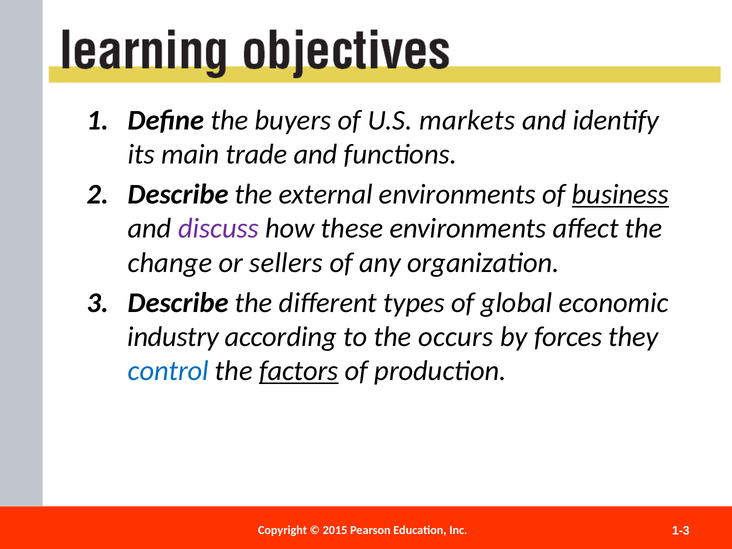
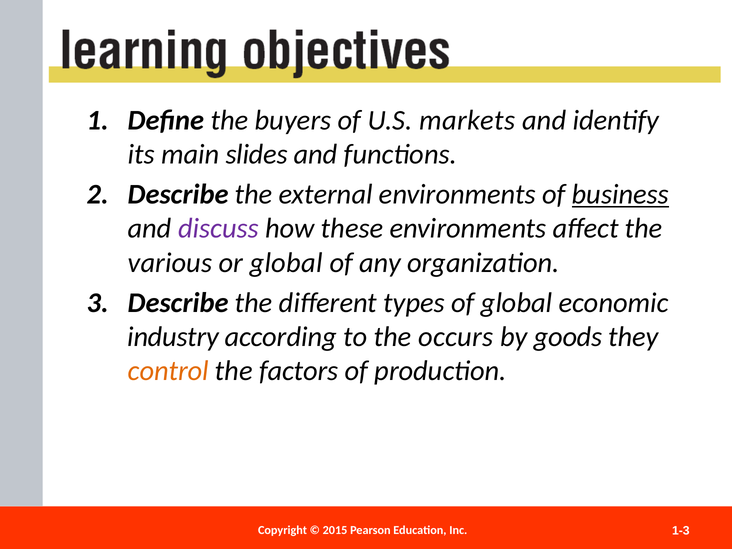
trade: trade -> slides (257, 155)
change: change -> various (170, 263)
or sellers: sellers -> global (286, 263)
forces: forces -> goods (568, 337)
control colour: blue -> orange (168, 371)
factors underline: present -> none (299, 371)
